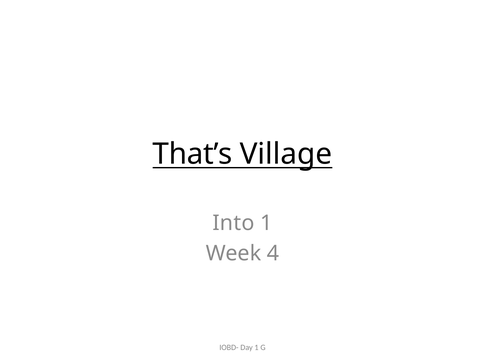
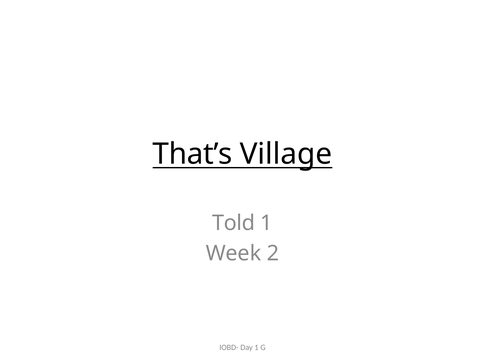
Into: Into -> Told (234, 223)
4: 4 -> 2 (273, 253)
